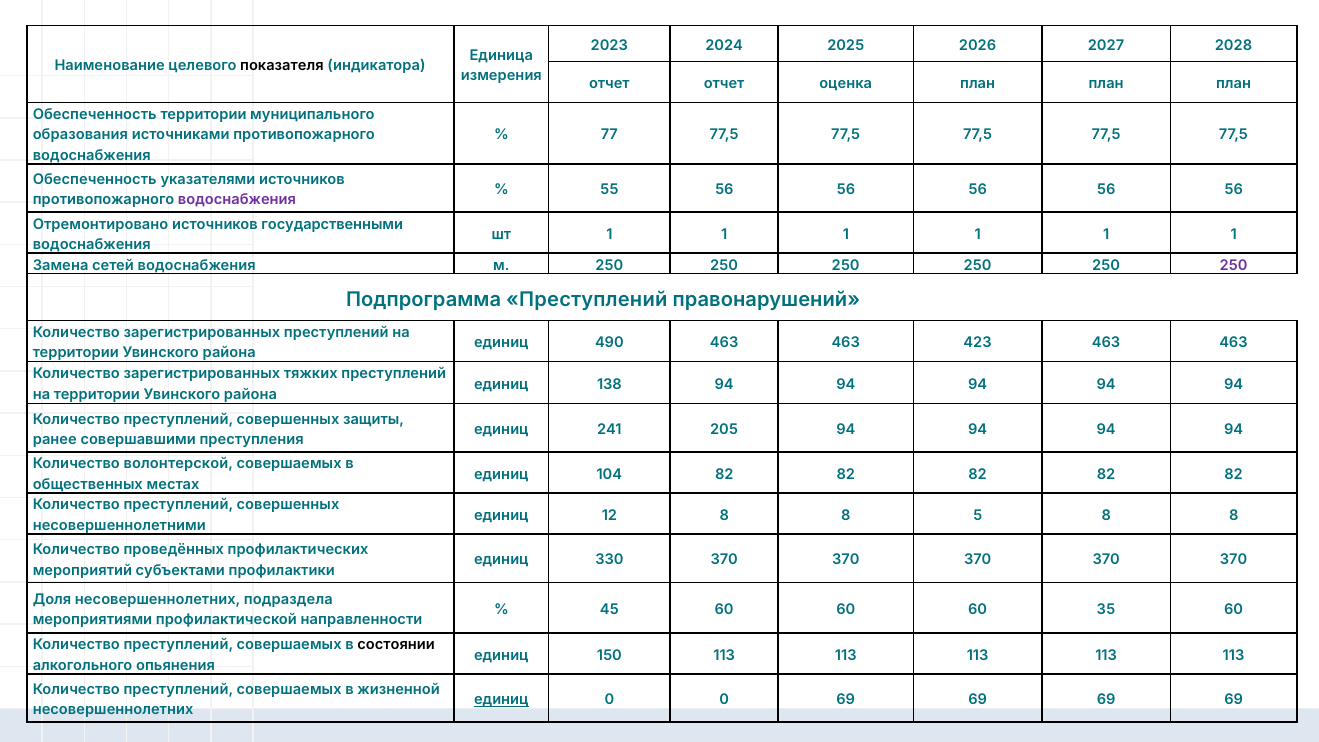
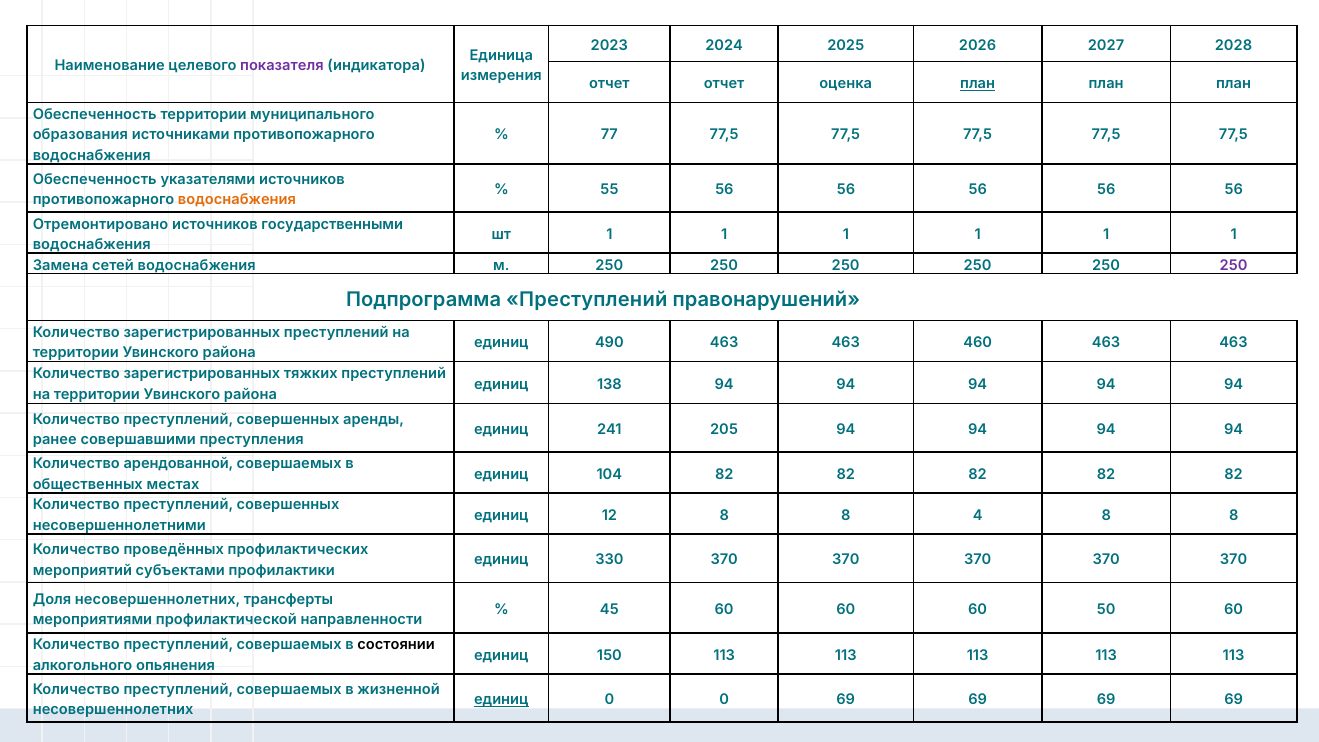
показателя colour: black -> purple (282, 66)
план underline: none -> present (978, 84)
водоснабжения colour: purple -> orange (237, 200)
423: 423 -> 460 (978, 343)
защиты: защиты -> аренды (374, 419)
волонтерской: волонтерской -> арендованной (179, 464)
5: 5 -> 4 (978, 515)
подраздела: подраздела -> трансферты (288, 599)
35: 35 -> 50 (1106, 609)
